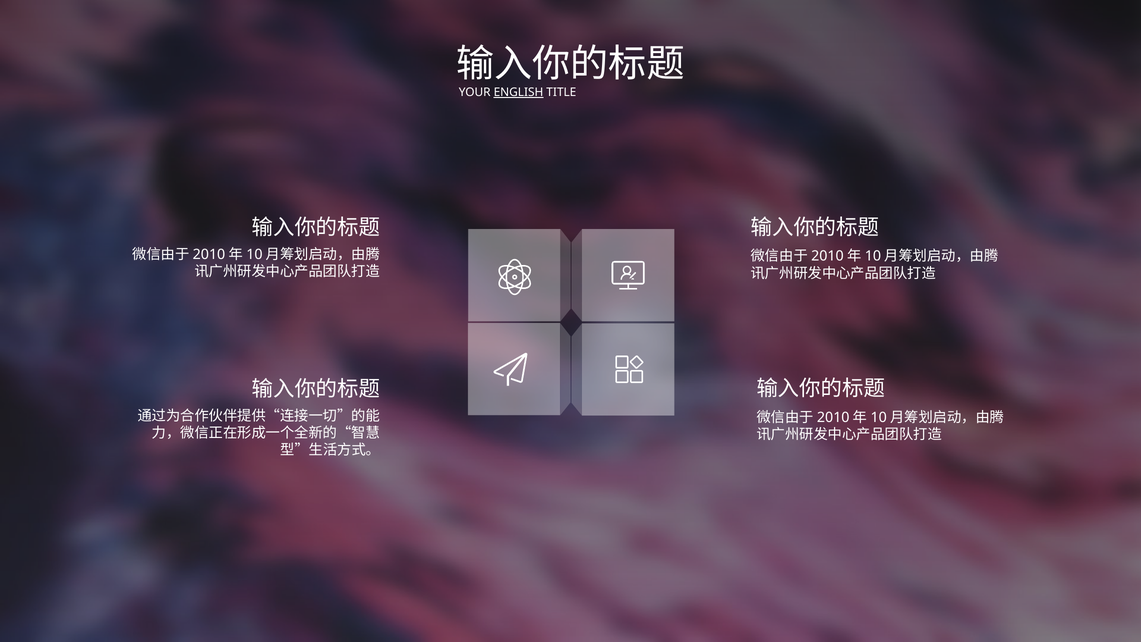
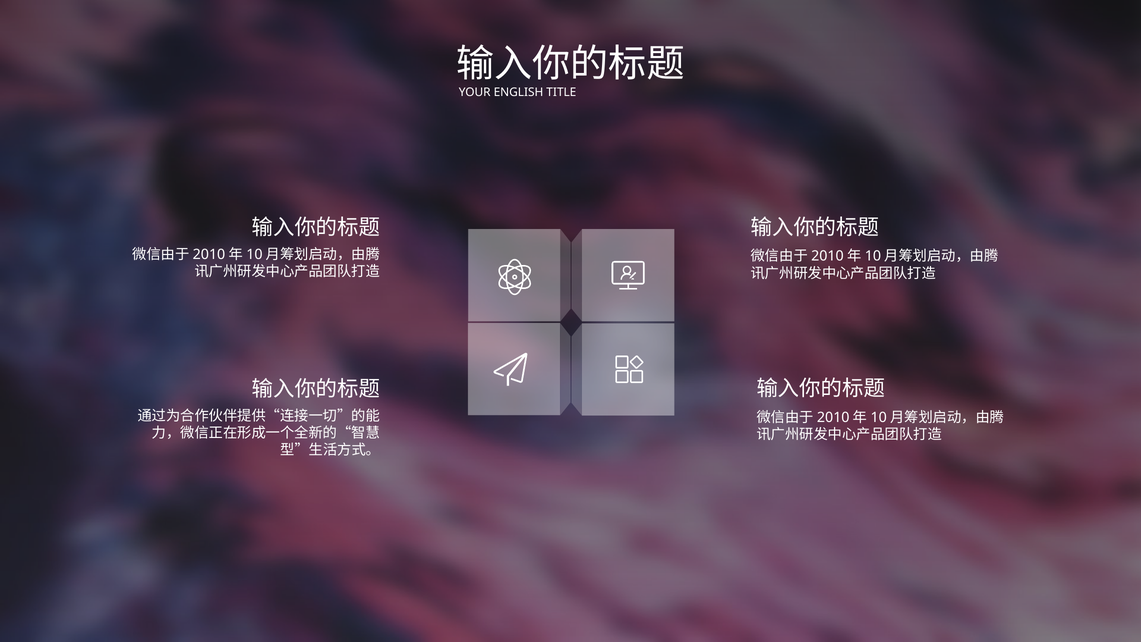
ENGLISH underline: present -> none (519, 92)
